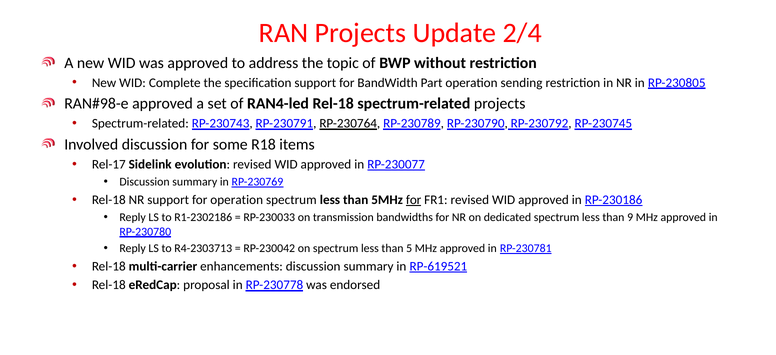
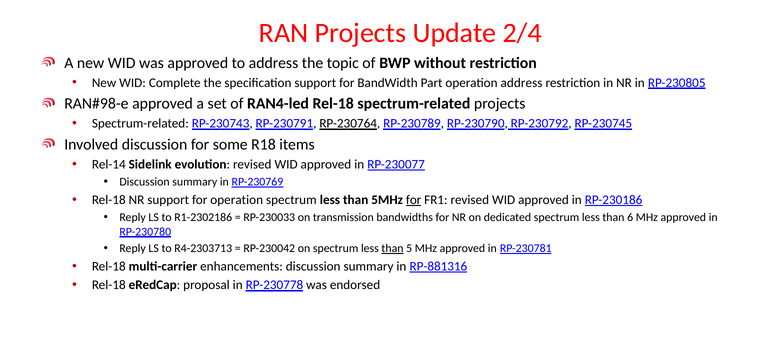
operation sending: sending -> address (522, 83)
Rel-17: Rel-17 -> Rel-14 (109, 164)
9: 9 -> 6 (630, 217)
than underline: none -> present (392, 248)
RP-619521: RP-619521 -> RP-881316 (438, 266)
